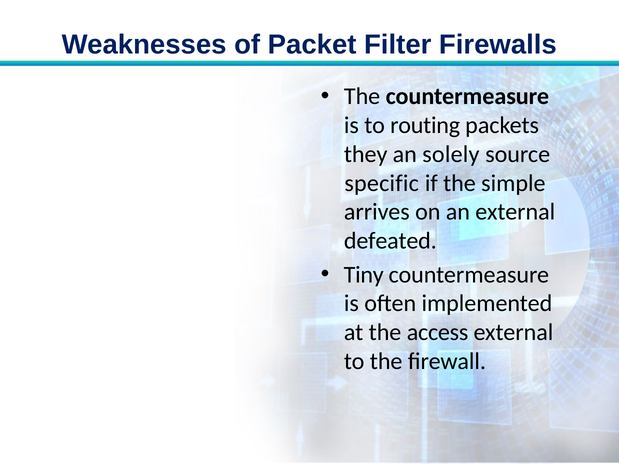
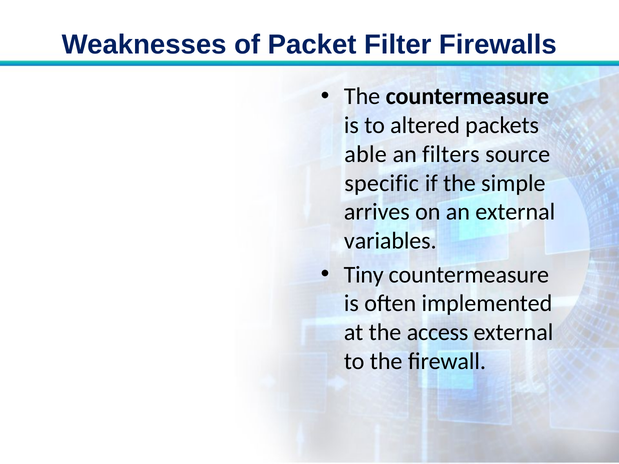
routing: routing -> altered (425, 125)
they: they -> able (366, 154)
solely: solely -> filters (451, 154)
defeated: defeated -> variables (390, 241)
